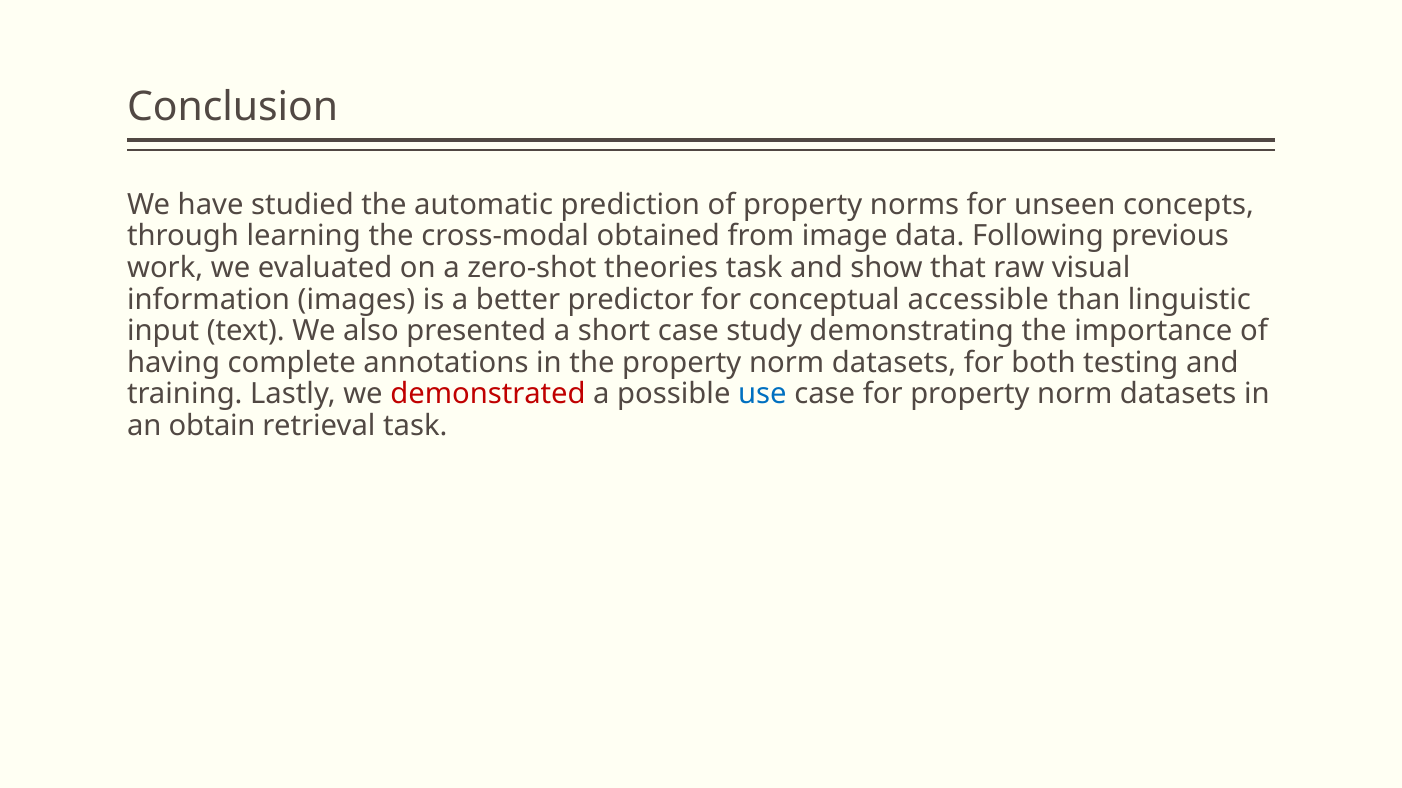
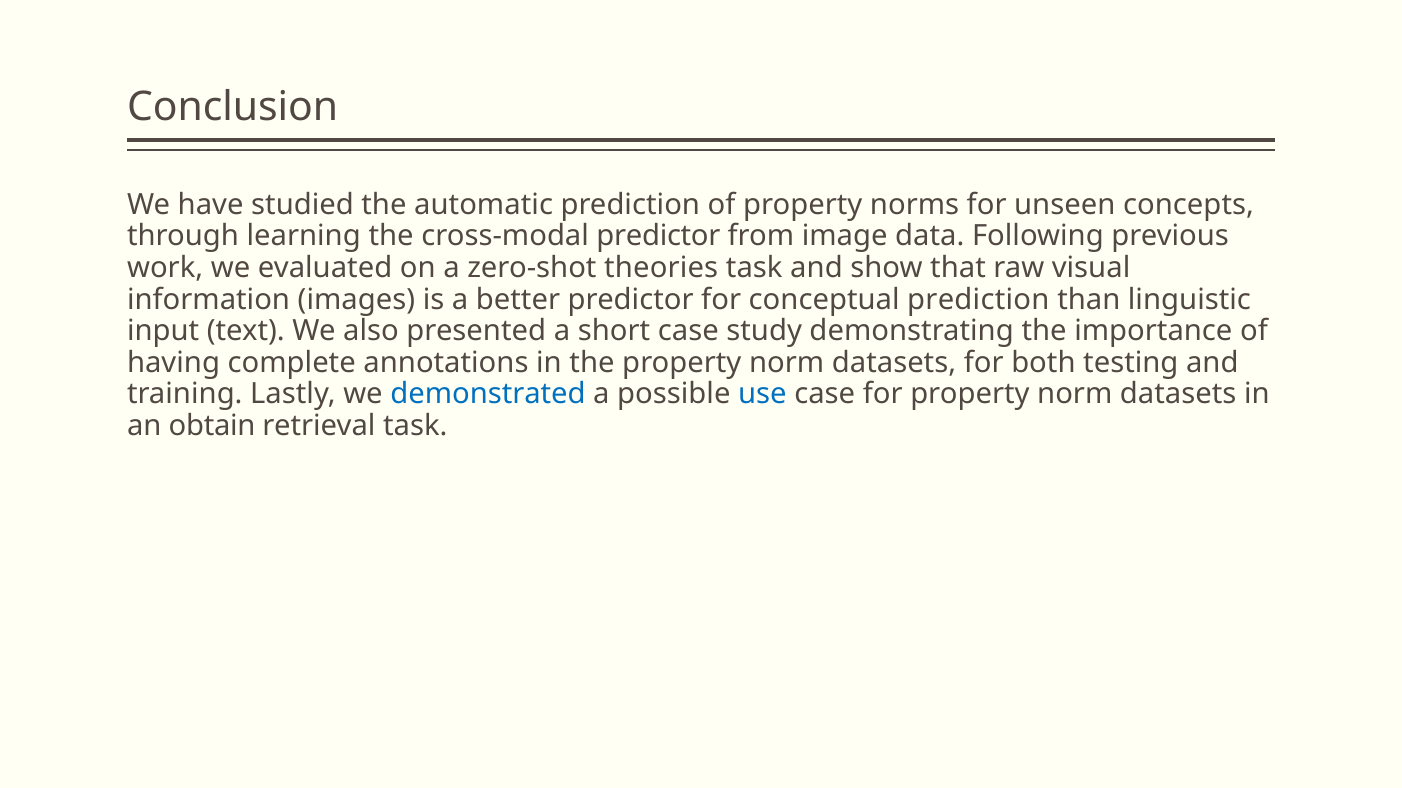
cross-modal obtained: obtained -> predictor (658, 237)
conceptual accessible: accessible -> prediction (978, 300)
demonstrated colour: red -> blue (488, 394)
